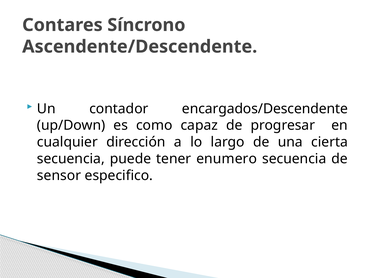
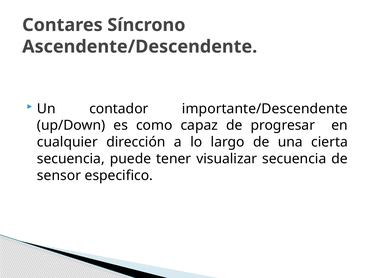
encargados/Descendente: encargados/Descendente -> importante/Descendente (265, 109)
enumero: enumero -> visualizar (227, 158)
